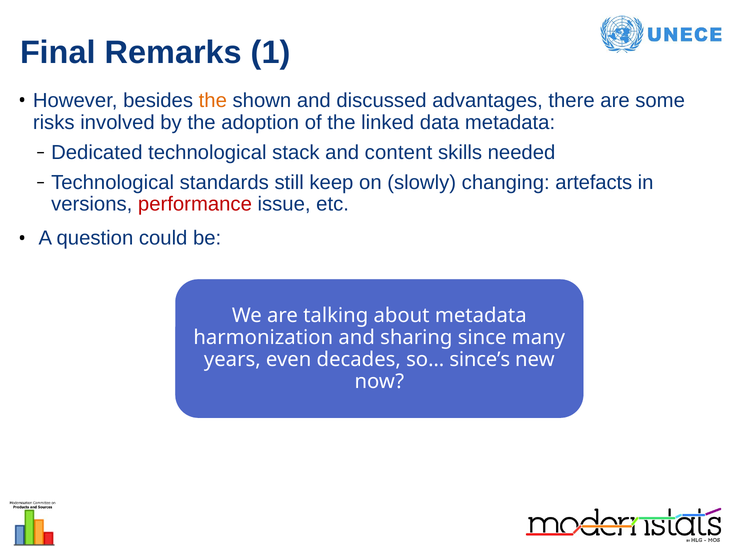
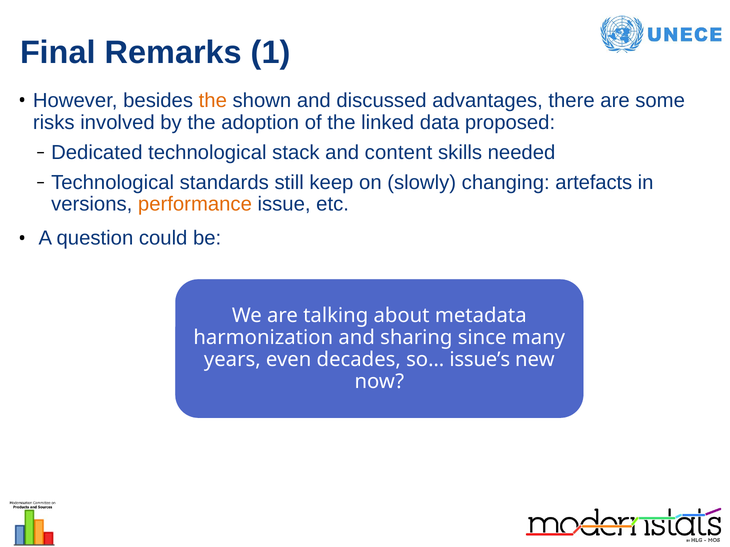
data metadata: metadata -> proposed (510, 123)
performance colour: red -> orange (195, 204)
since’s: since’s -> issue’s (480, 360)
